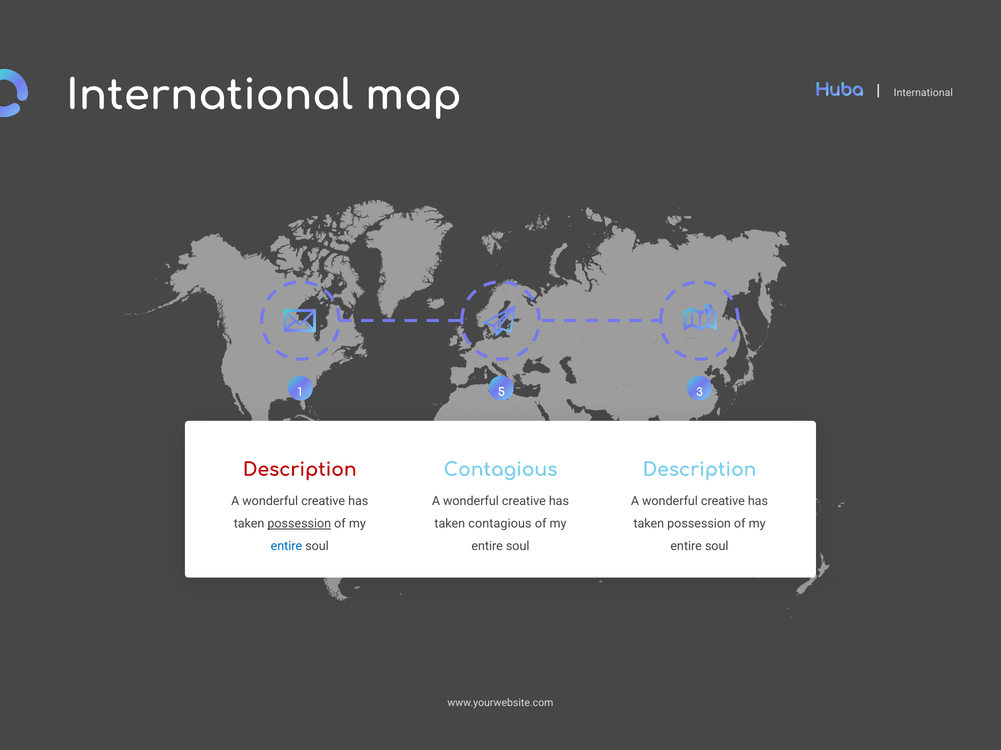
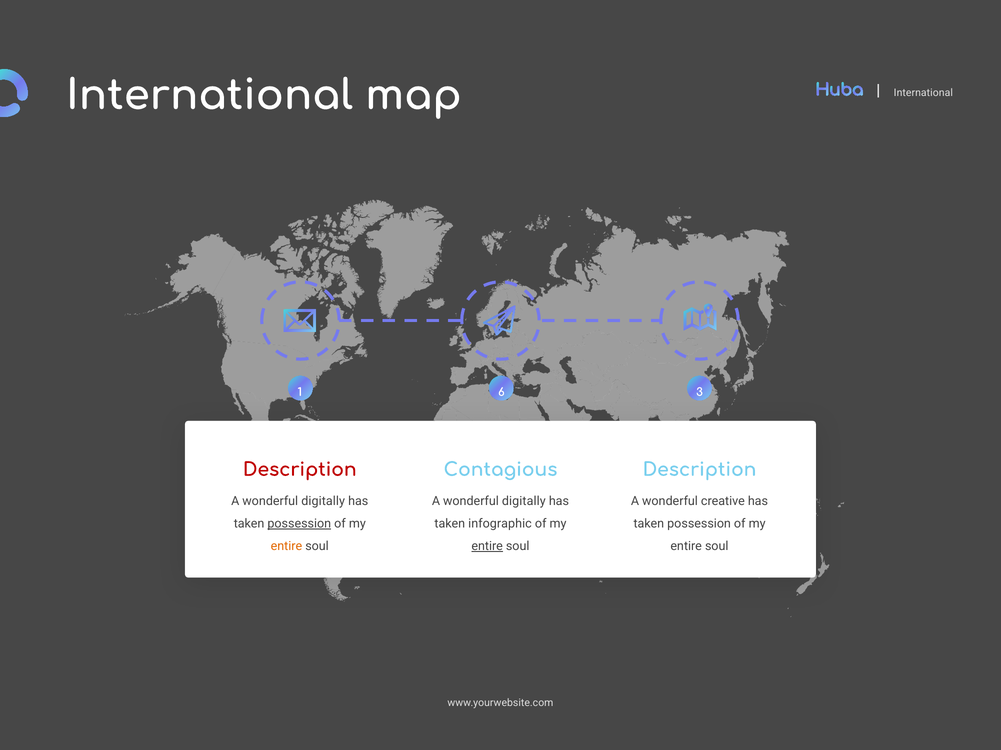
5: 5 -> 6 (501, 393)
creative: creative -> digitally (323, 502)
creative: creative -> digitally (524, 502)
taken contagious: contagious -> infographic (500, 524)
entire colour: blue -> orange (286, 547)
entire underline: none -> present (487, 547)
